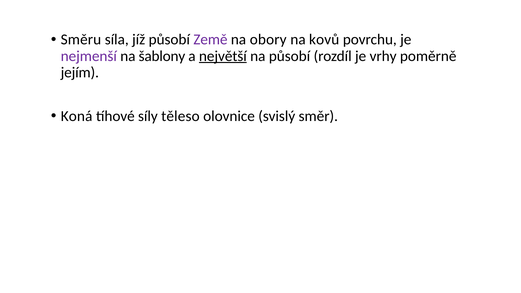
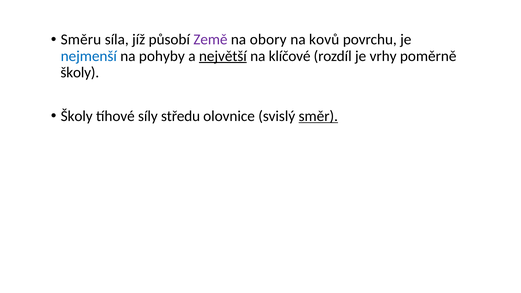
nejmenší colour: purple -> blue (89, 56)
šablony: šablony -> pohyby (162, 56)
na působí: působí -> klíčové (290, 56)
jejím: jejím -> školy (80, 72)
Koná: Koná -> Školy (77, 116)
těleso: těleso -> středu (181, 116)
směr underline: none -> present (318, 116)
